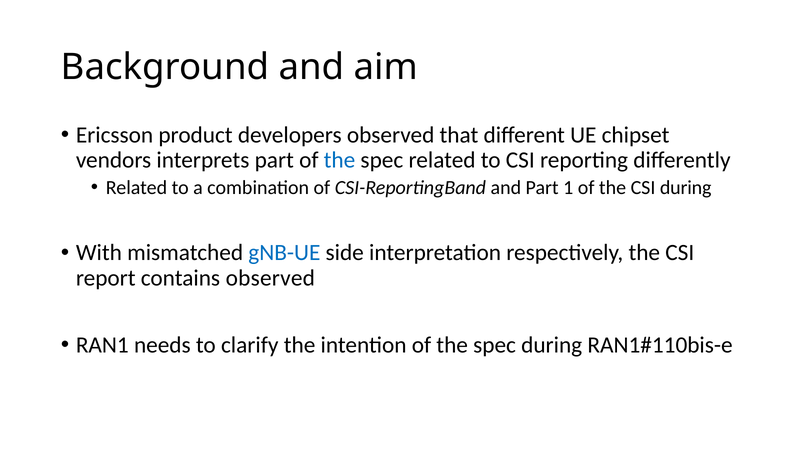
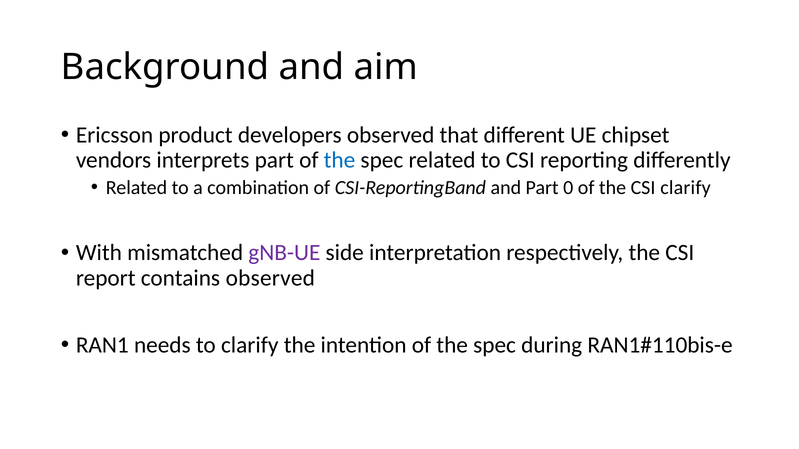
1: 1 -> 0 (568, 188)
CSI during: during -> clarify (685, 188)
gNB-UE colour: blue -> purple (284, 253)
